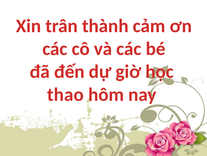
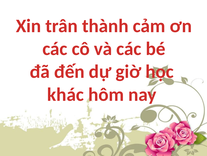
thao: thao -> khác (65, 94)
